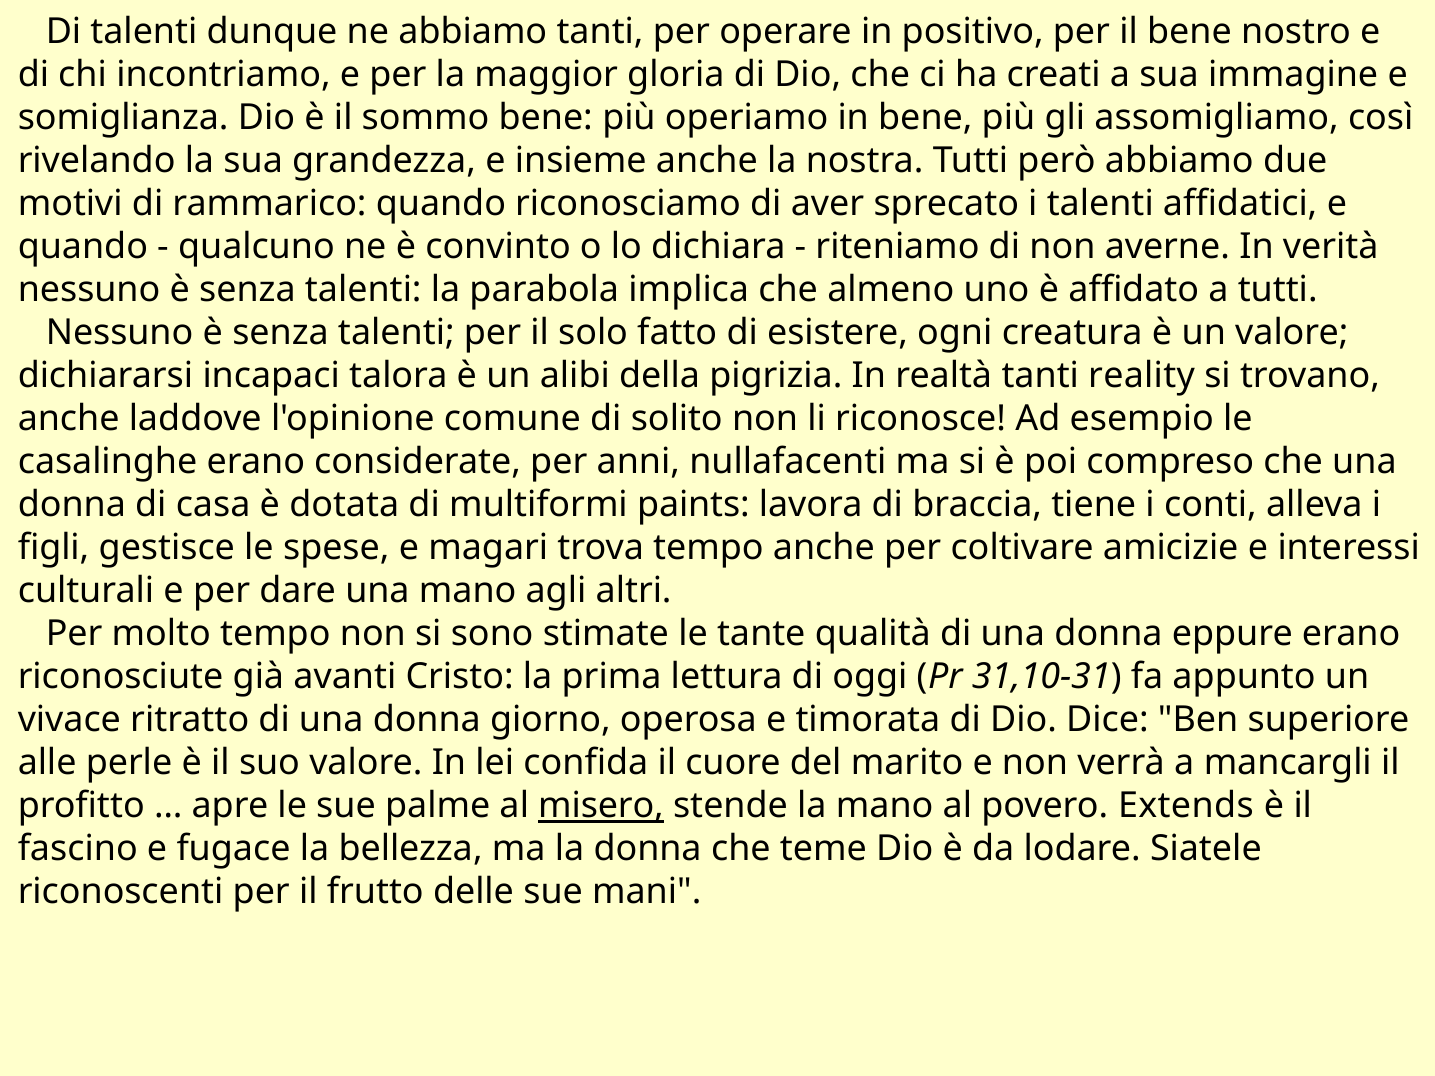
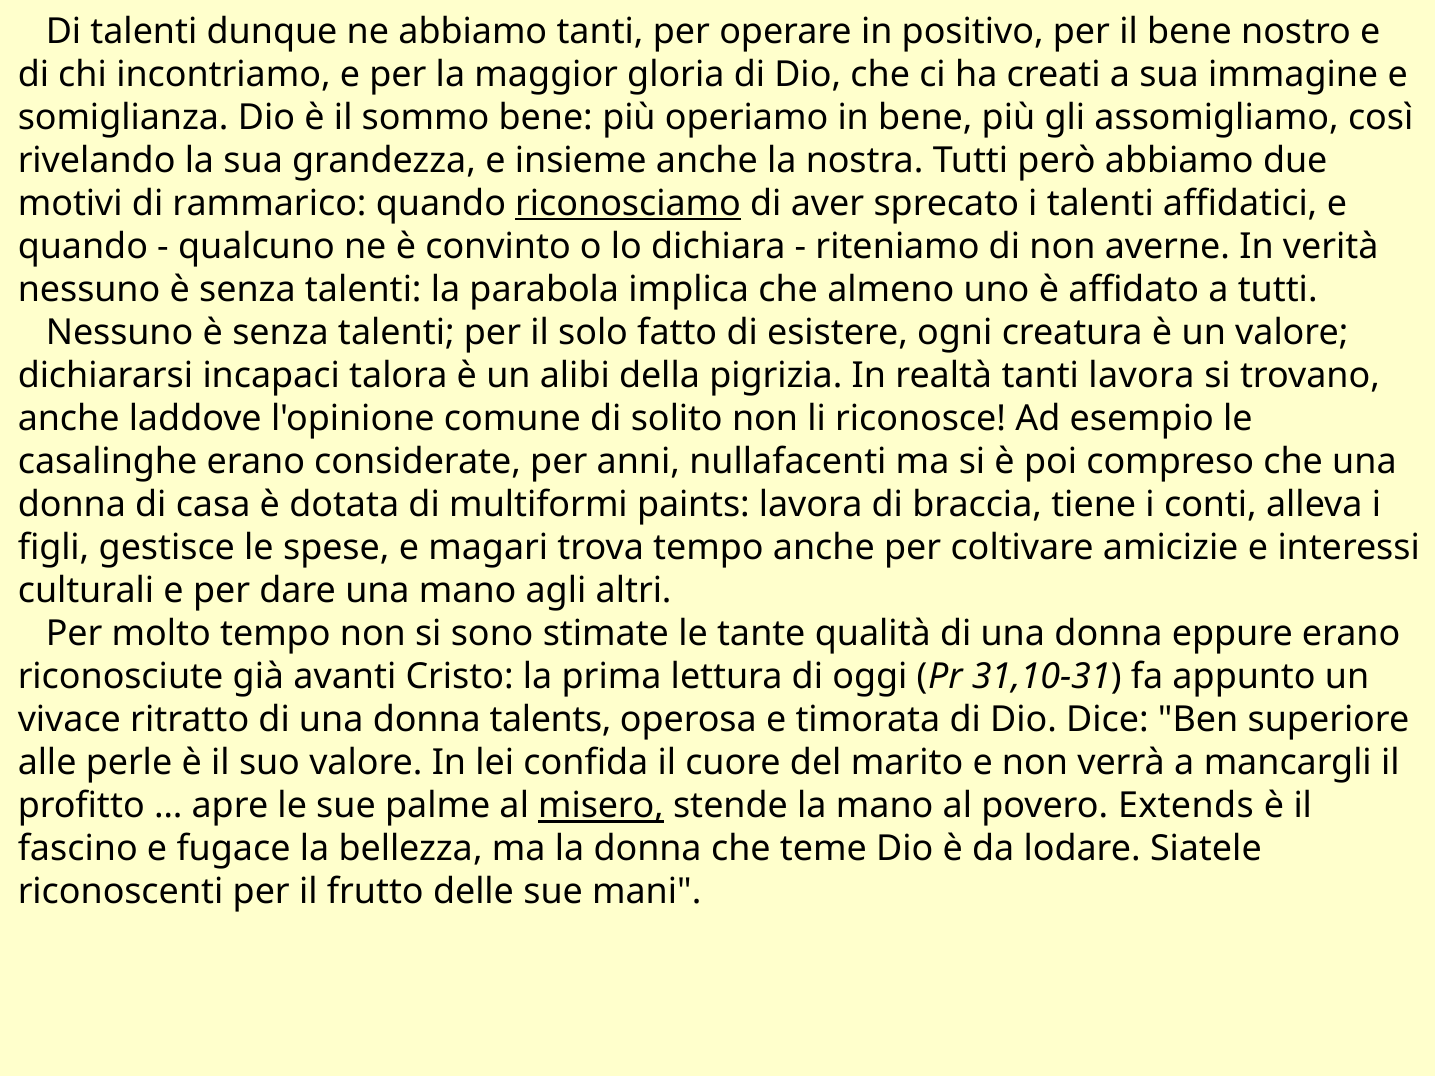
riconosciamo underline: none -> present (628, 204)
tanti reality: reality -> lavora (1141, 376)
giorno: giorno -> talents (551, 720)
